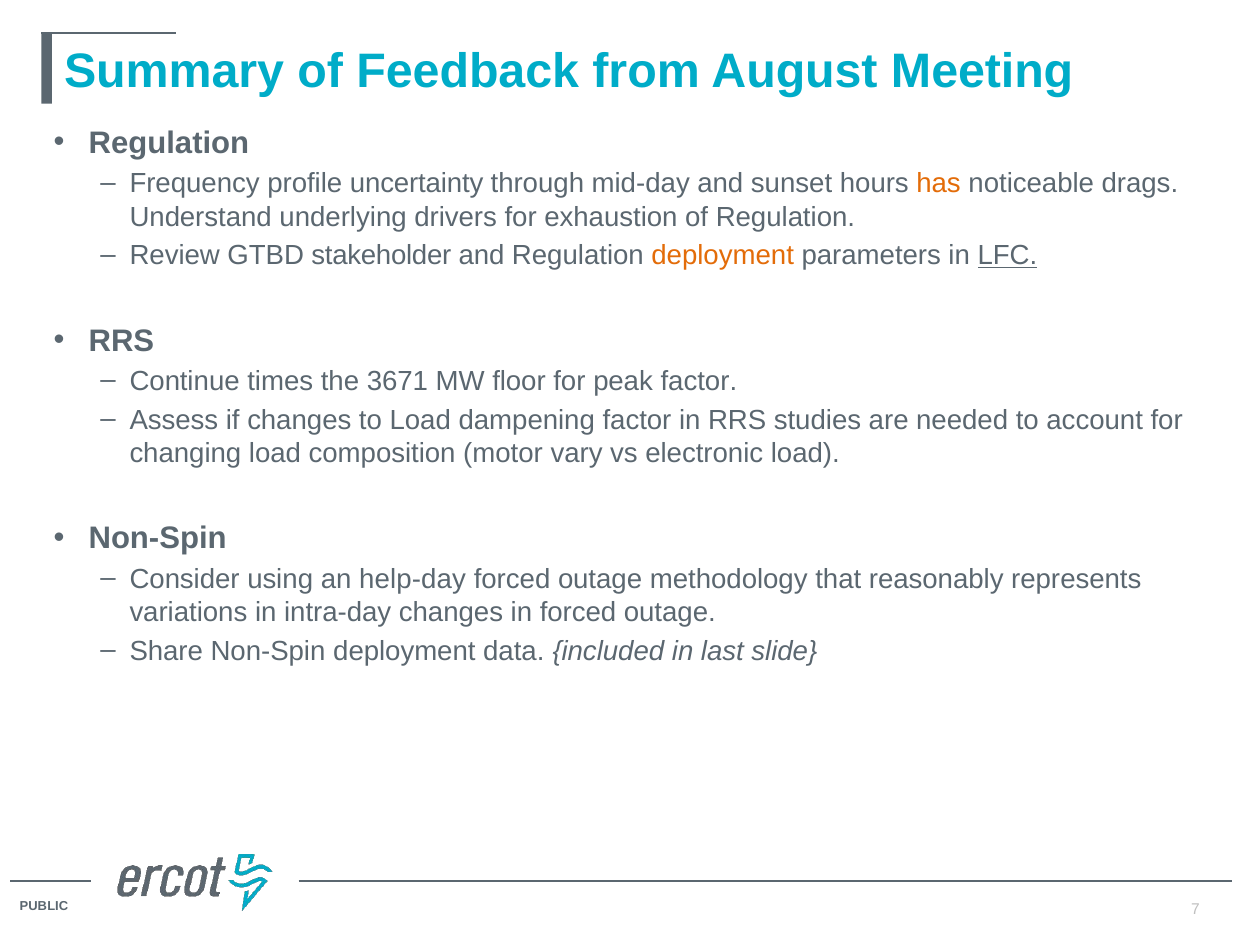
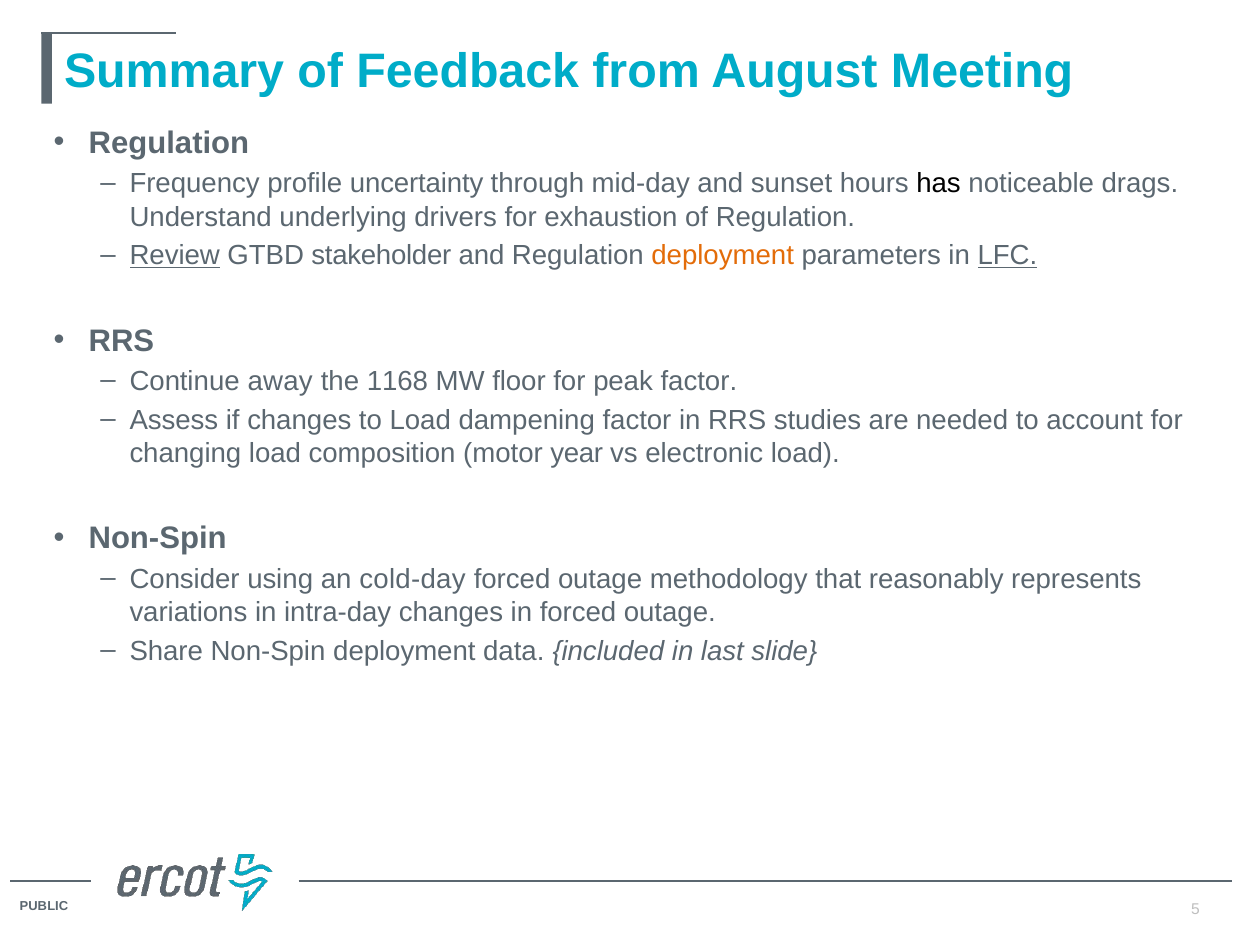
has colour: orange -> black (939, 184)
Review underline: none -> present (175, 256)
times: times -> away (280, 381)
3671: 3671 -> 1168 (397, 381)
vary: vary -> year (577, 453)
help-day: help-day -> cold-day (412, 579)
7: 7 -> 5 (1195, 909)
